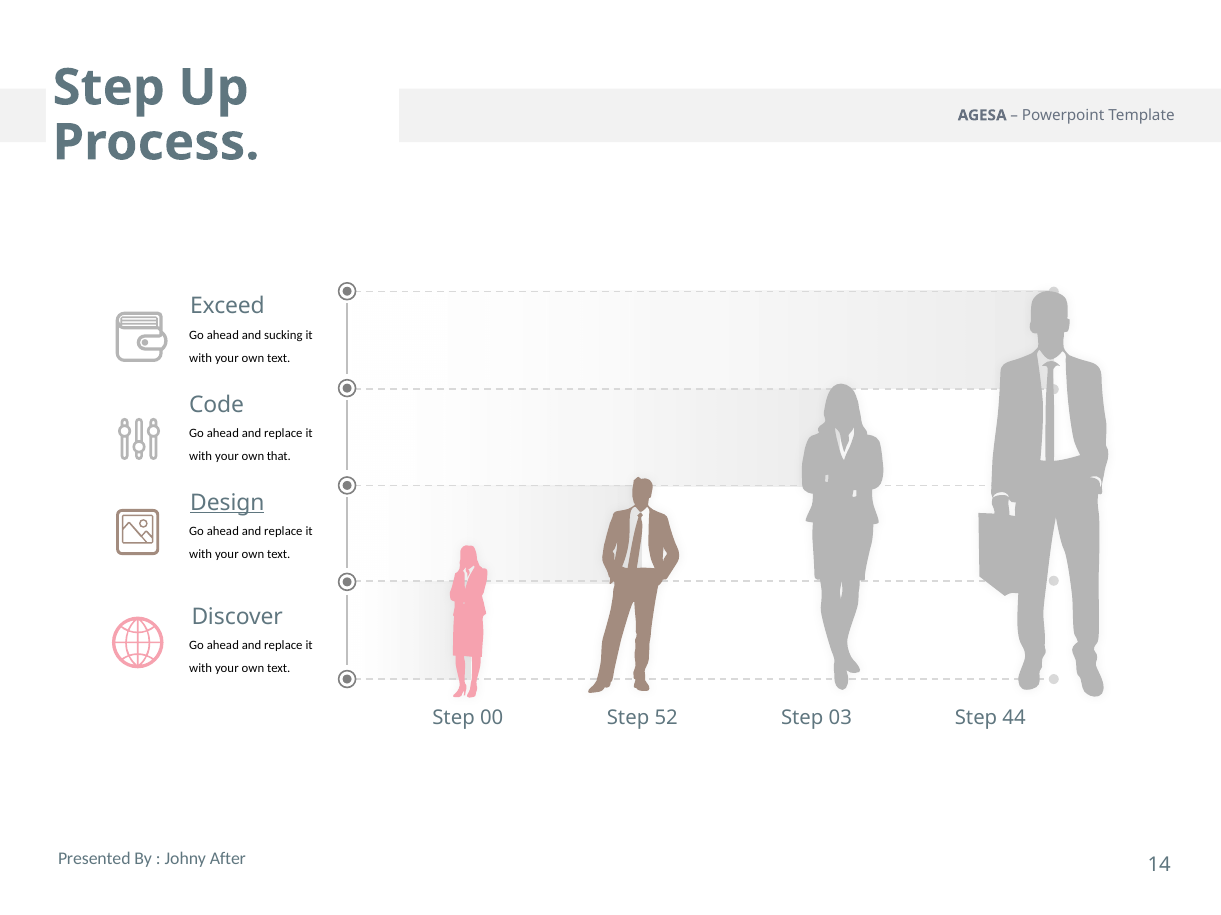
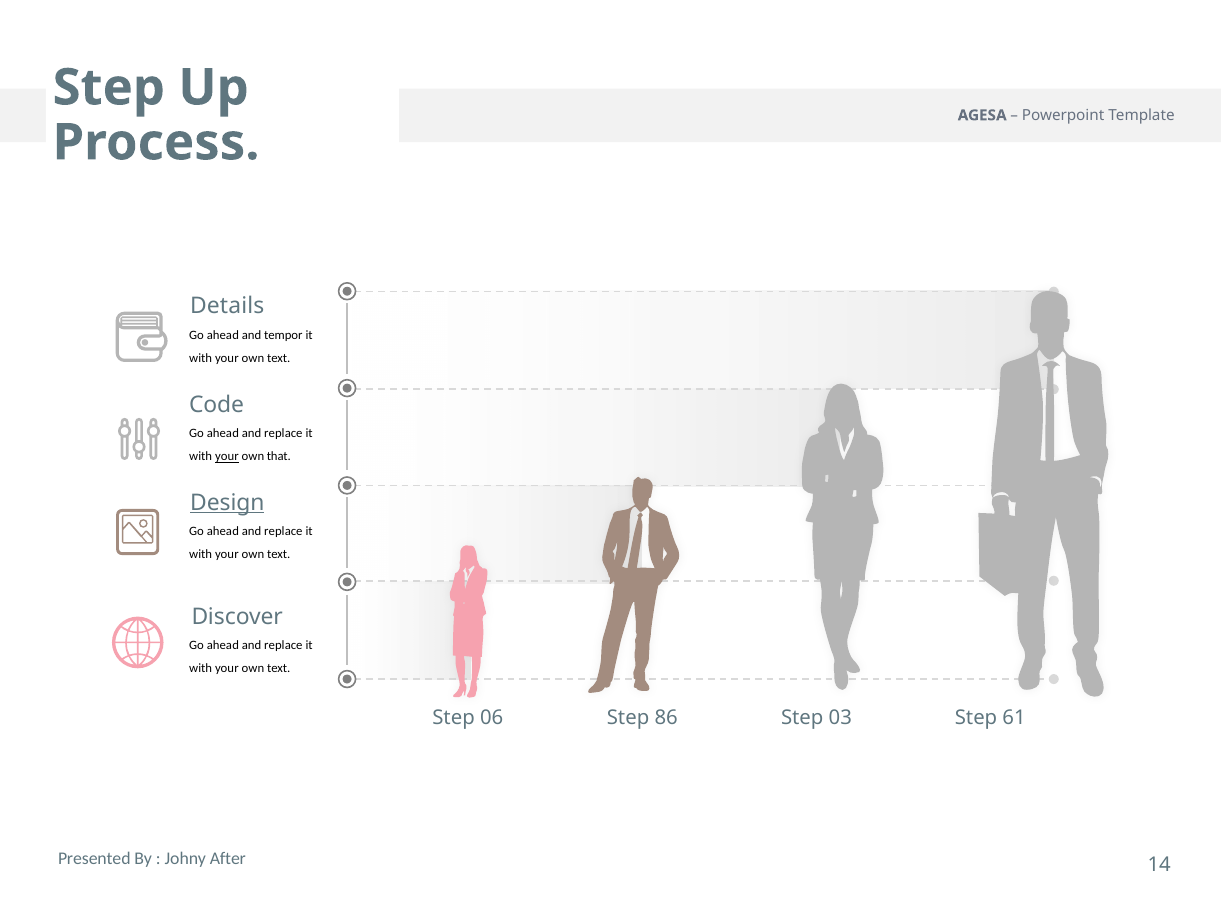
Exceed: Exceed -> Details (227, 306)
sucking: sucking -> tempor (283, 335)
your underline: none -> present (227, 457)
00: 00 -> 06 (492, 718)
52: 52 -> 86 (666, 718)
44: 44 -> 61 (1014, 718)
